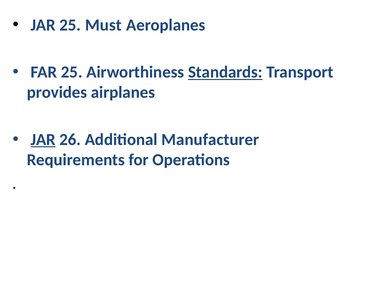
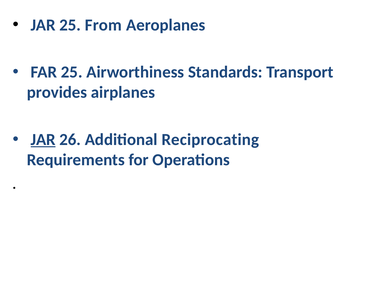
Must: Must -> From (103, 25)
Standards underline: present -> none (225, 72)
Manufacturer: Manufacturer -> Reciprocating (210, 140)
